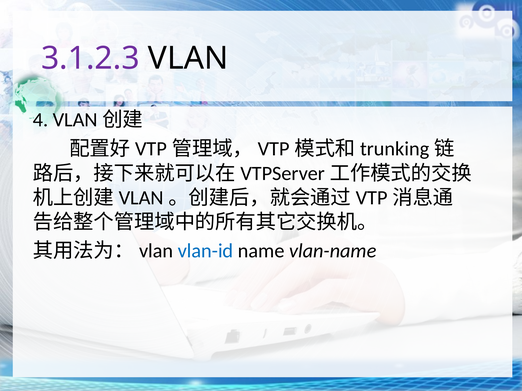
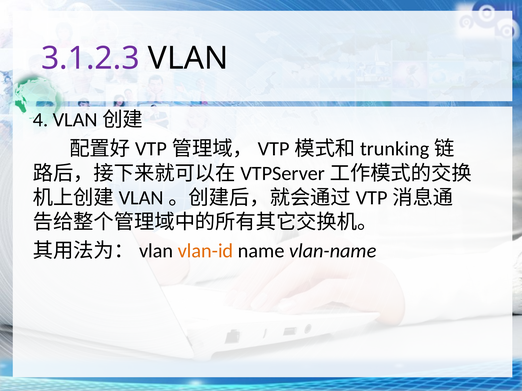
vlan-id colour: blue -> orange (206, 251)
